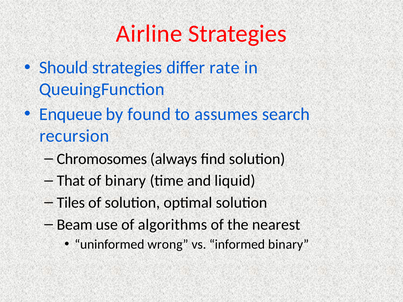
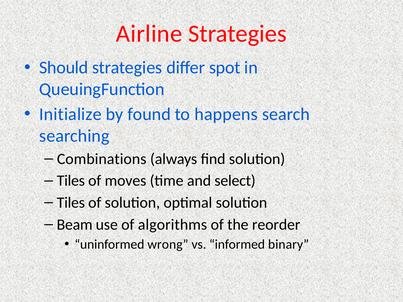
rate: rate -> spot (225, 68)
Enqueue: Enqueue -> Initialize (71, 114)
assumes: assumes -> happens (226, 114)
recursion: recursion -> searching (74, 136)
Chromosomes: Chromosomes -> Combinations (102, 159)
That: That -> Tiles (71, 181)
of binary: binary -> moves (126, 181)
liquid: liquid -> select (235, 181)
nearest: nearest -> reorder (276, 225)
